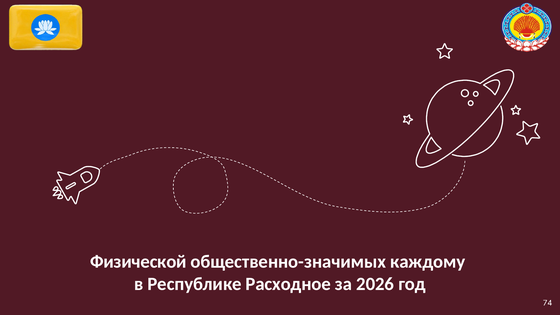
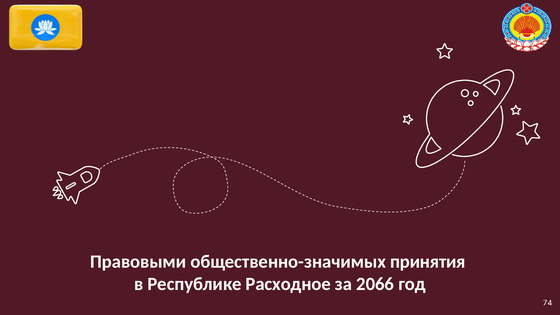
Физической: Физической -> Правовыми (138, 262)
каждому: каждому -> принятия (428, 262)
2026: 2026 -> 2066 (375, 284)
